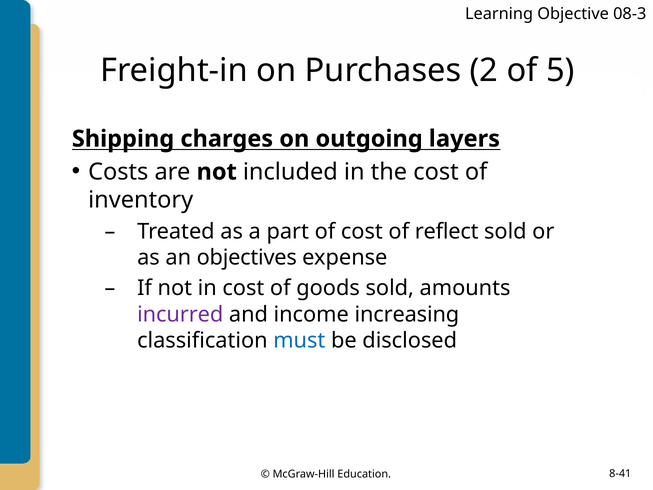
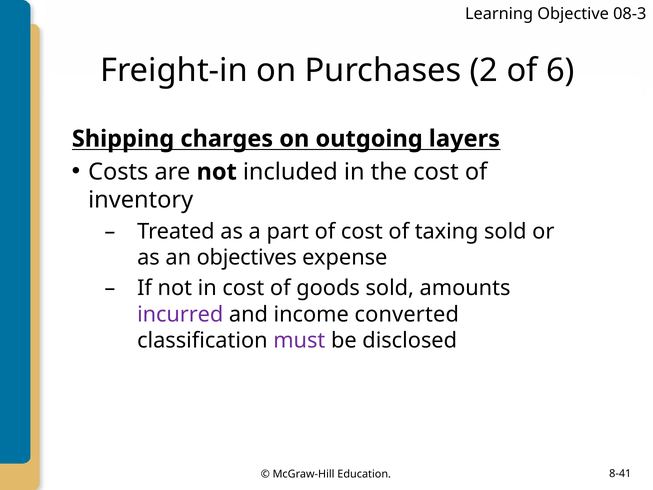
5: 5 -> 6 (560, 70)
reflect: reflect -> taxing (447, 231)
increasing: increasing -> converted (407, 314)
must colour: blue -> purple (299, 340)
